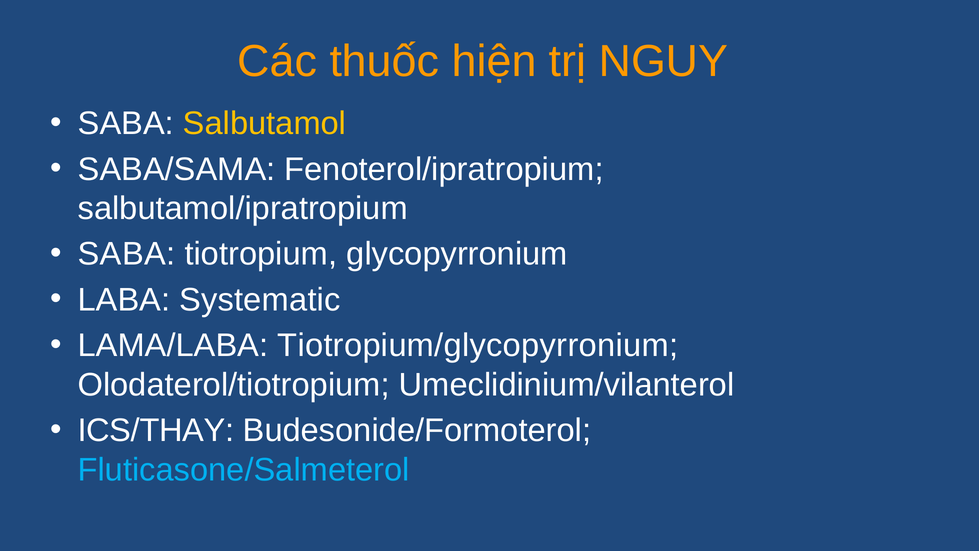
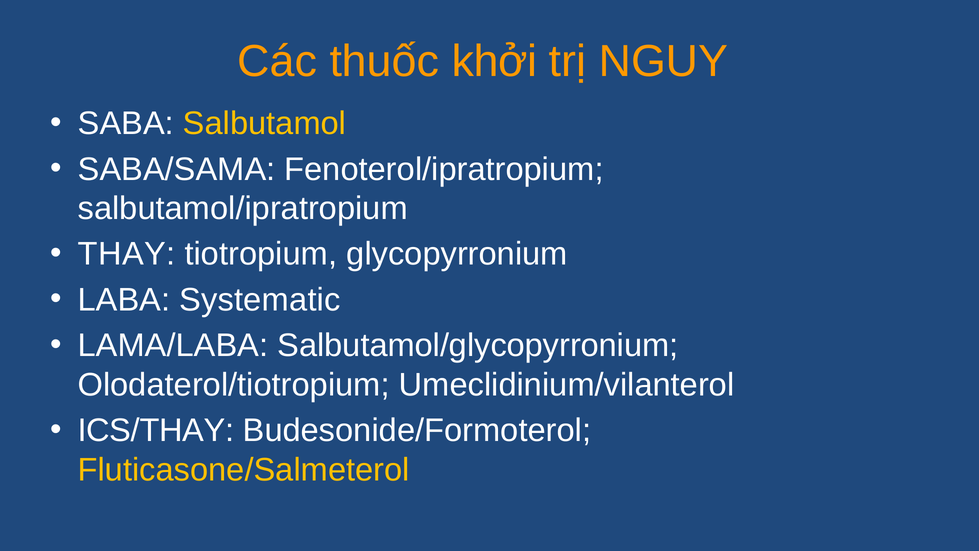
hiện: hiện -> khởi (494, 61)
SABA: SABA -> THAY (127, 254)
Tiotropium/glycopyrronium: Tiotropium/glycopyrronium -> Salbutamol/glycopyrronium (478, 345)
Fluticasone/Salmeterol colour: light blue -> yellow (244, 469)
